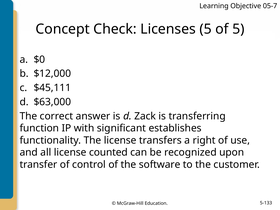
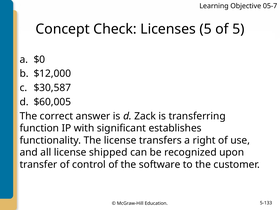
$45,111: $45,111 -> $30,587 (52, 88)
$63,000: $63,000 -> $60,005 (52, 102)
counted: counted -> shipped (108, 152)
